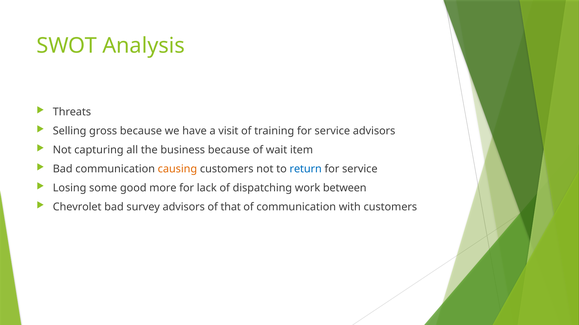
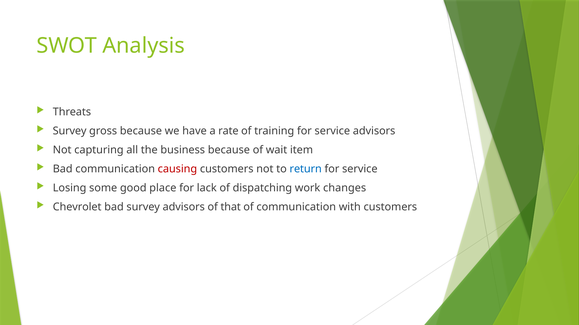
Selling: Selling -> Survey (70, 131)
visit: visit -> rate (228, 131)
causing colour: orange -> red (177, 169)
more: more -> place (163, 188)
between: between -> changes (345, 188)
